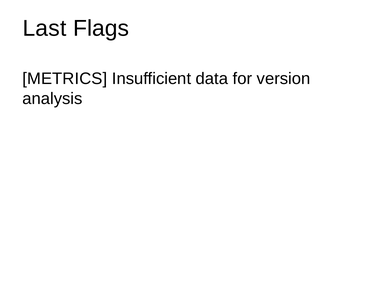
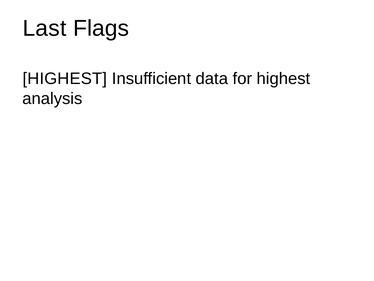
METRICS: METRICS -> HIGHEST (65, 78)
for version: version -> highest (284, 78)
